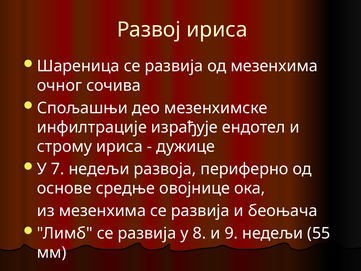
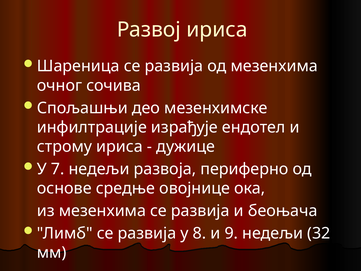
55: 55 -> 32 (319, 233)
